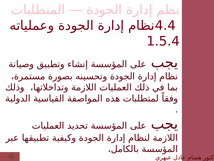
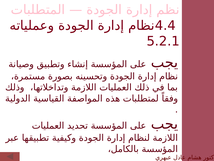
1.5.4: 1.5.4 -> 5.2.1 (163, 41)
